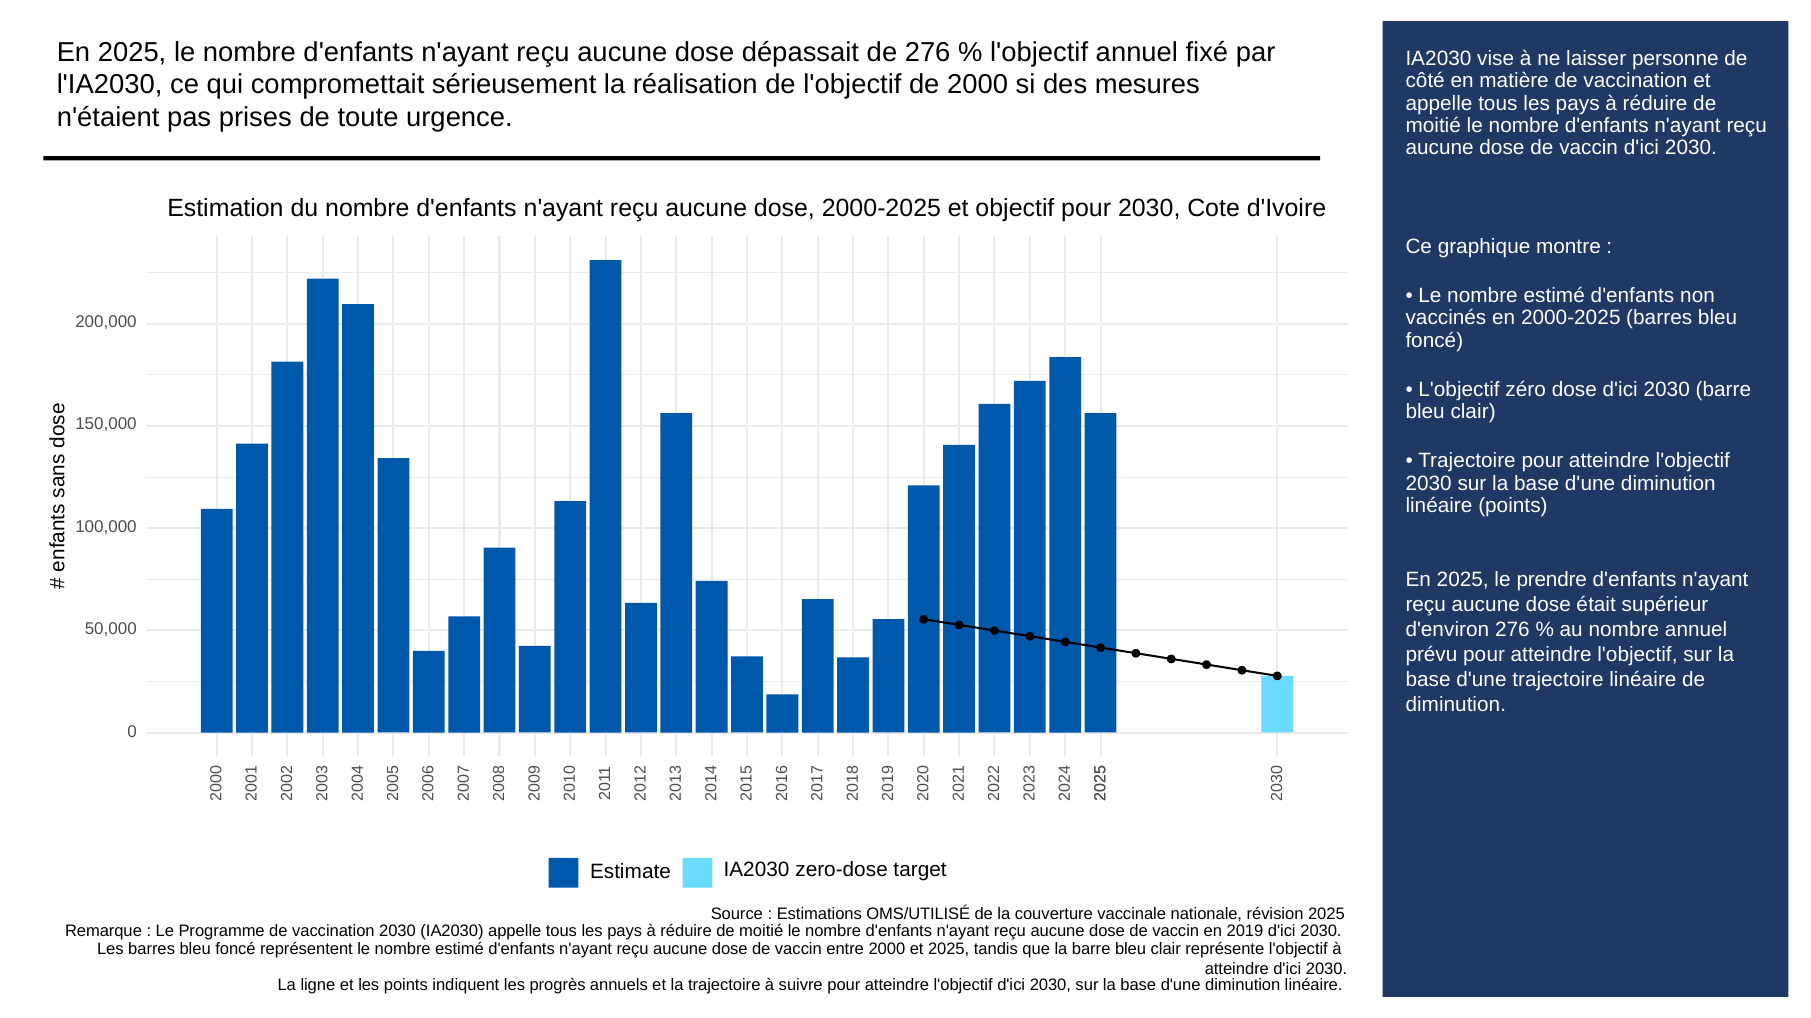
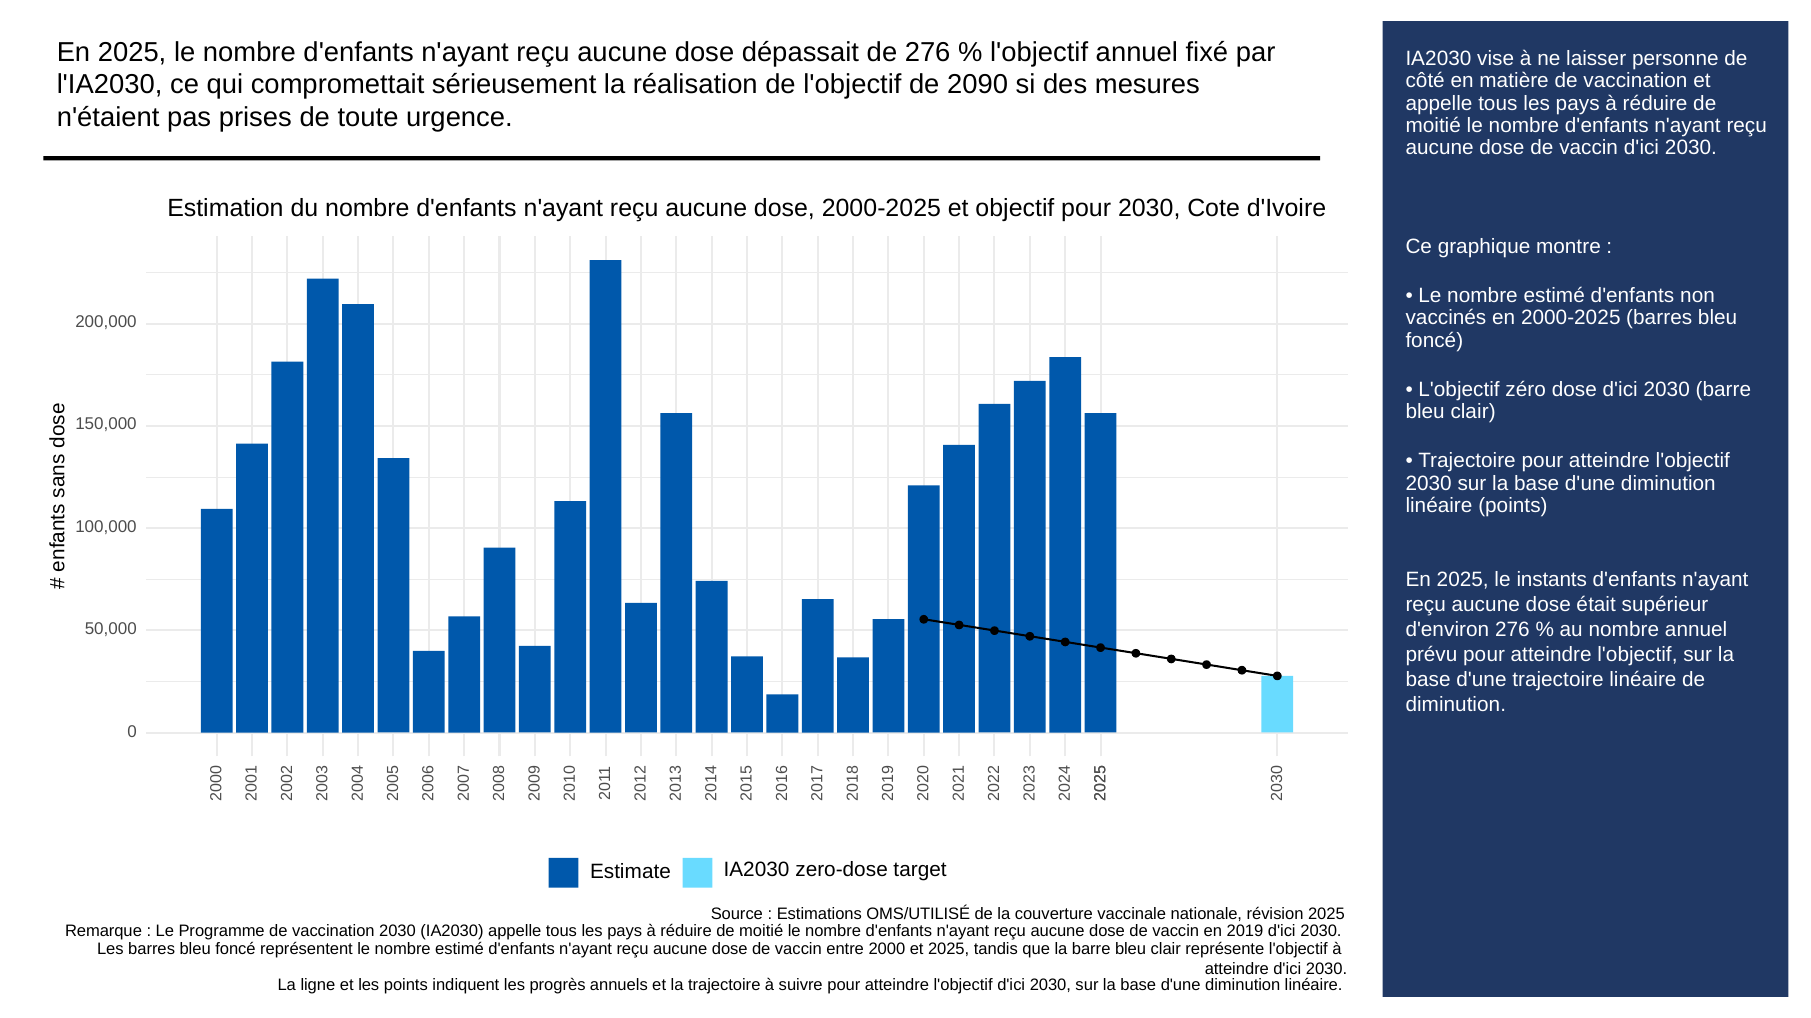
de 2000: 2000 -> 2090 (978, 85)
prendre: prendre -> instants (1552, 580)
